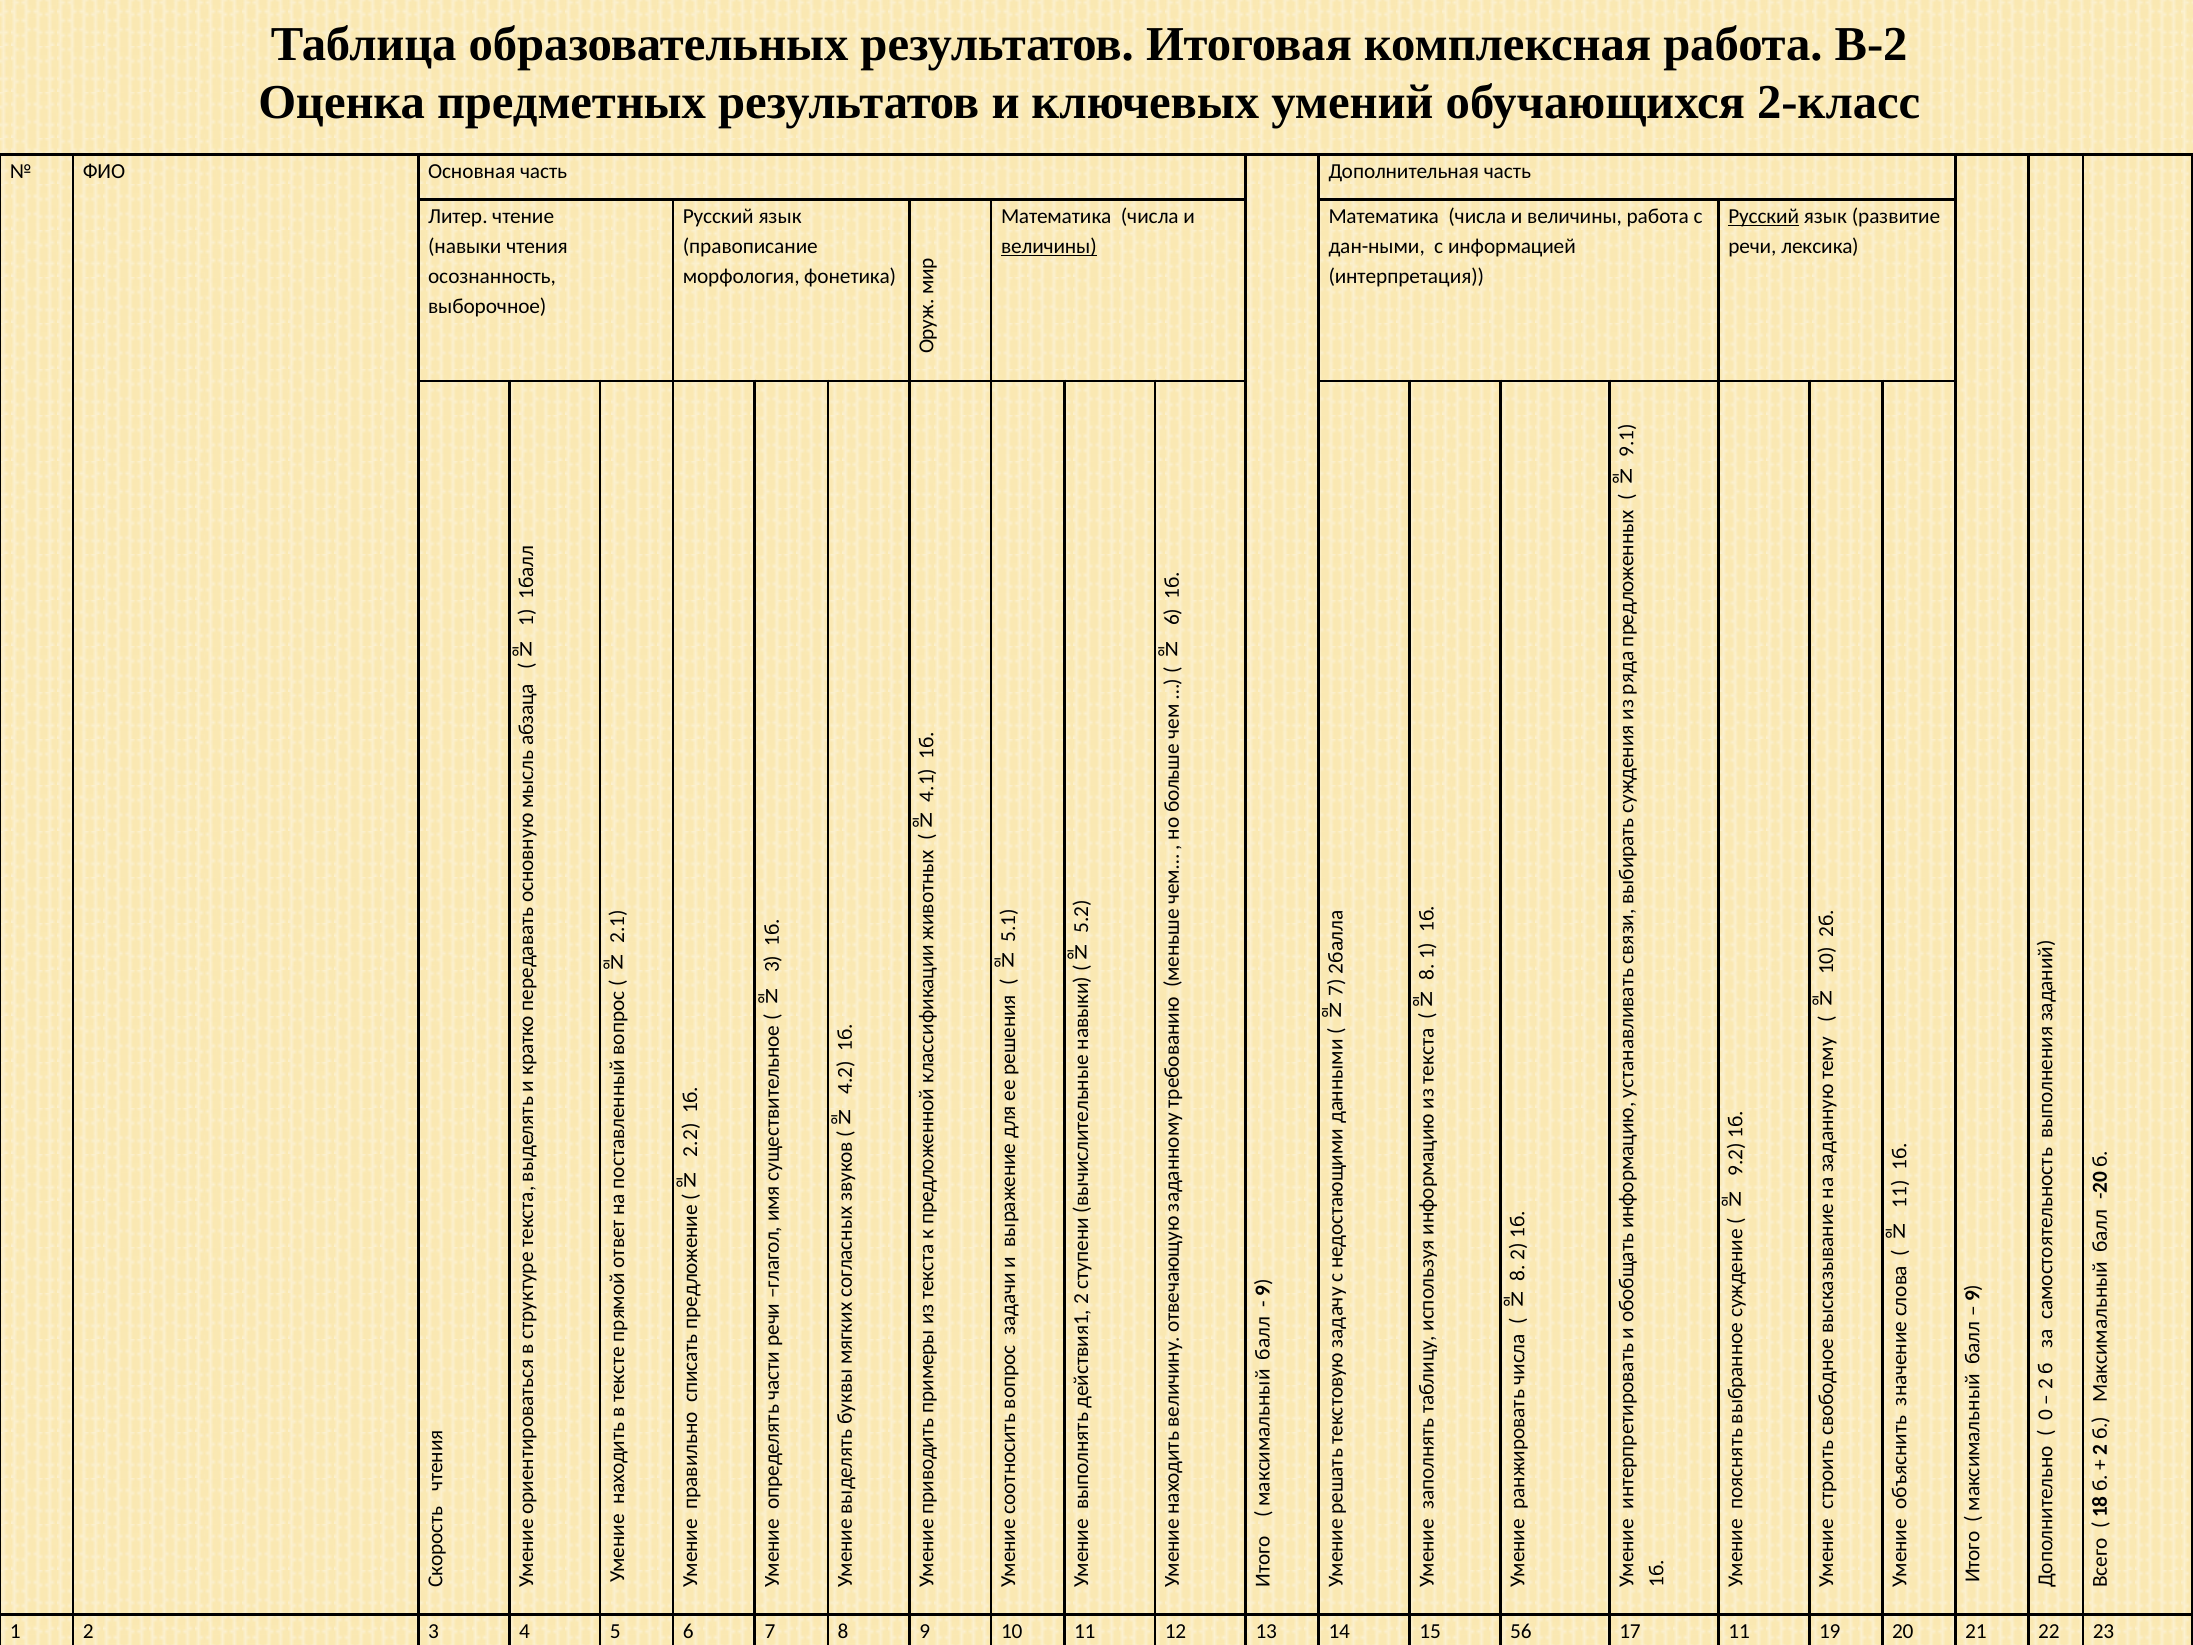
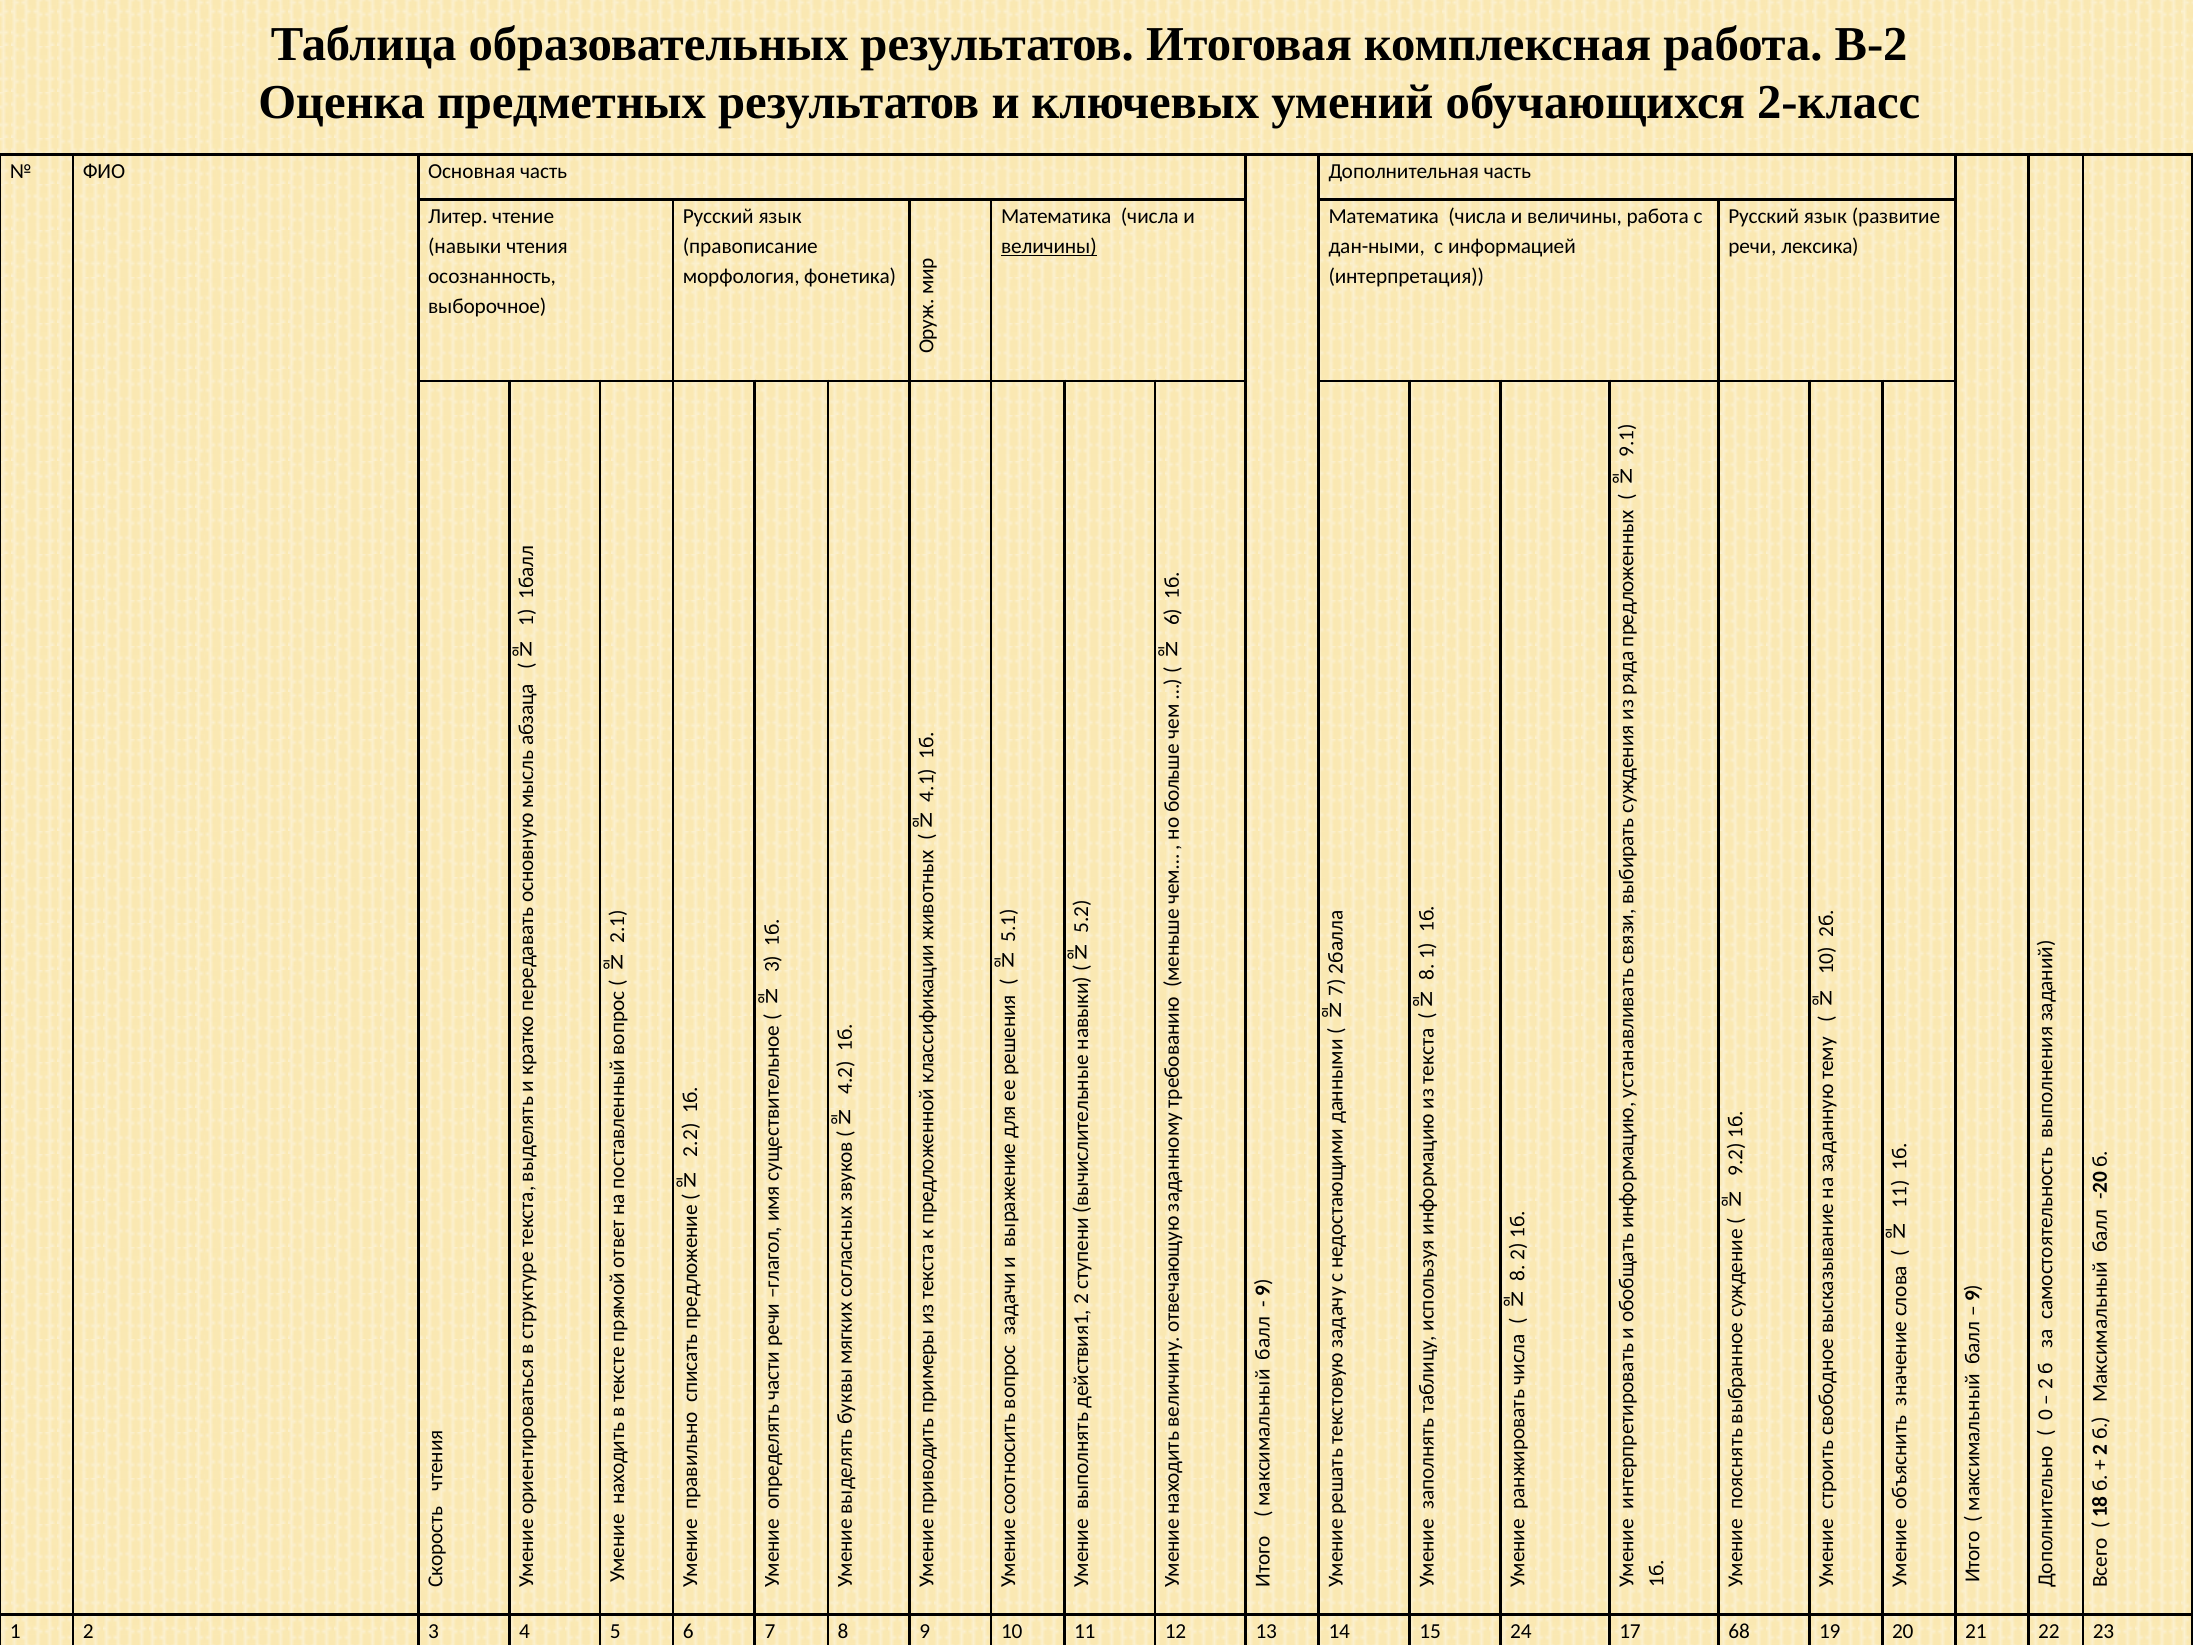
Русский underline: present -> none (1764, 216)
56: 56 -> 24 (1521, 1631)
17 11: 11 -> 68 (1739, 1631)
